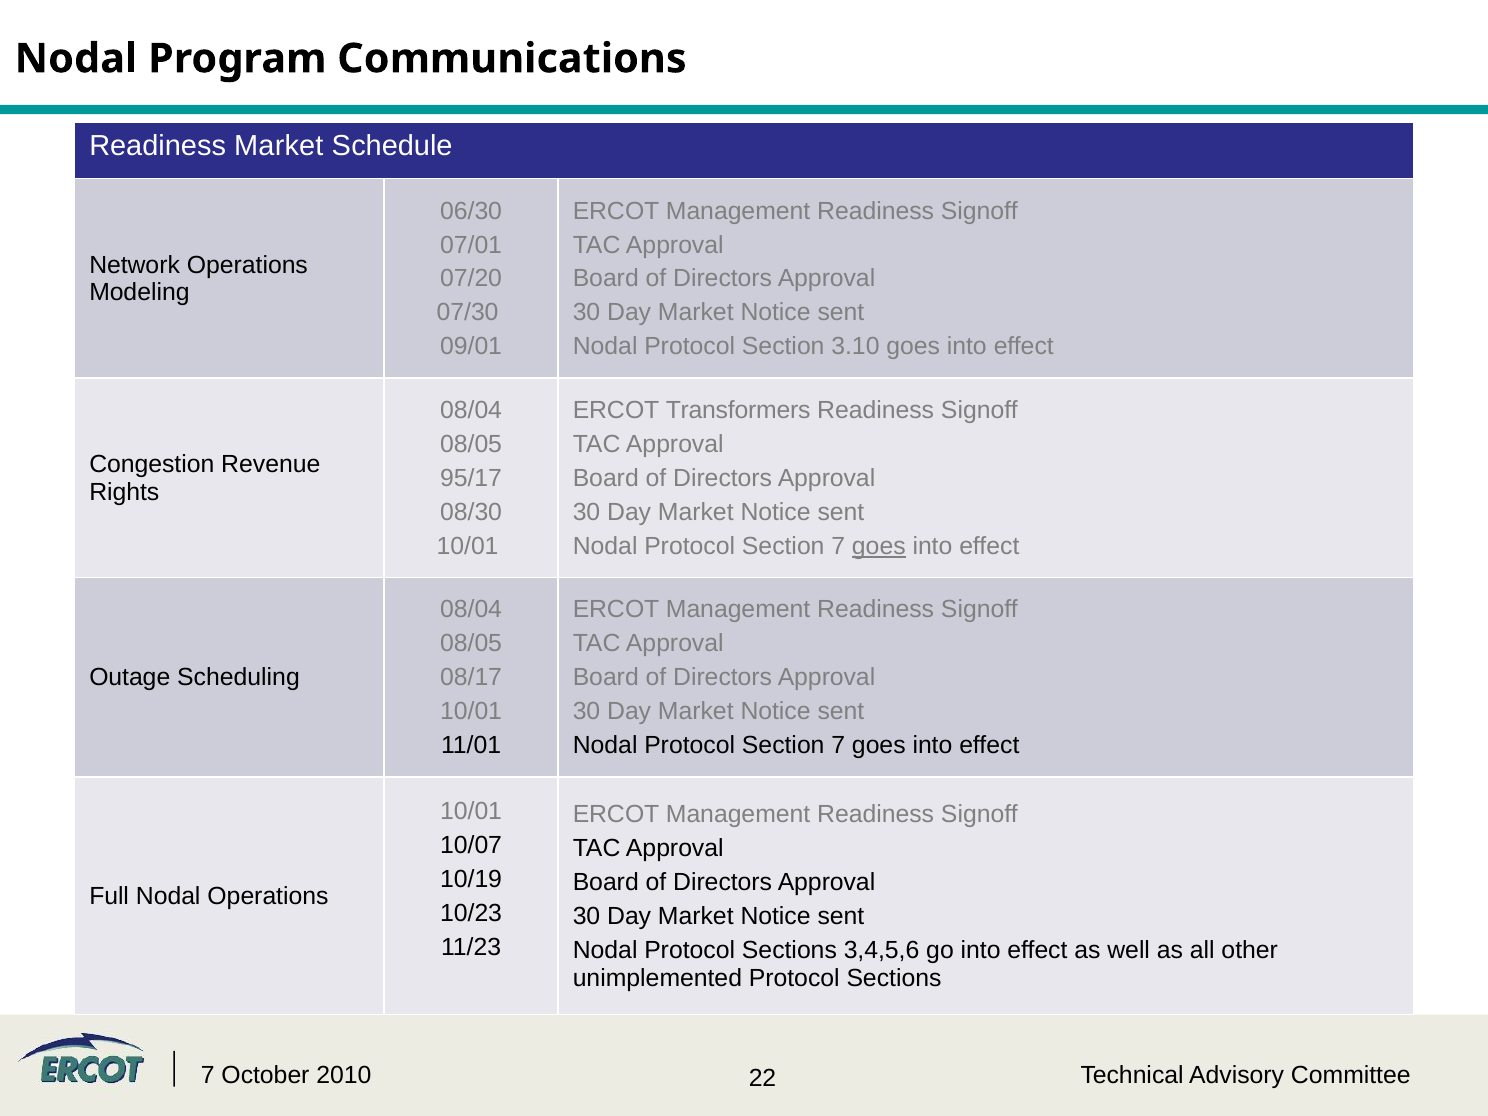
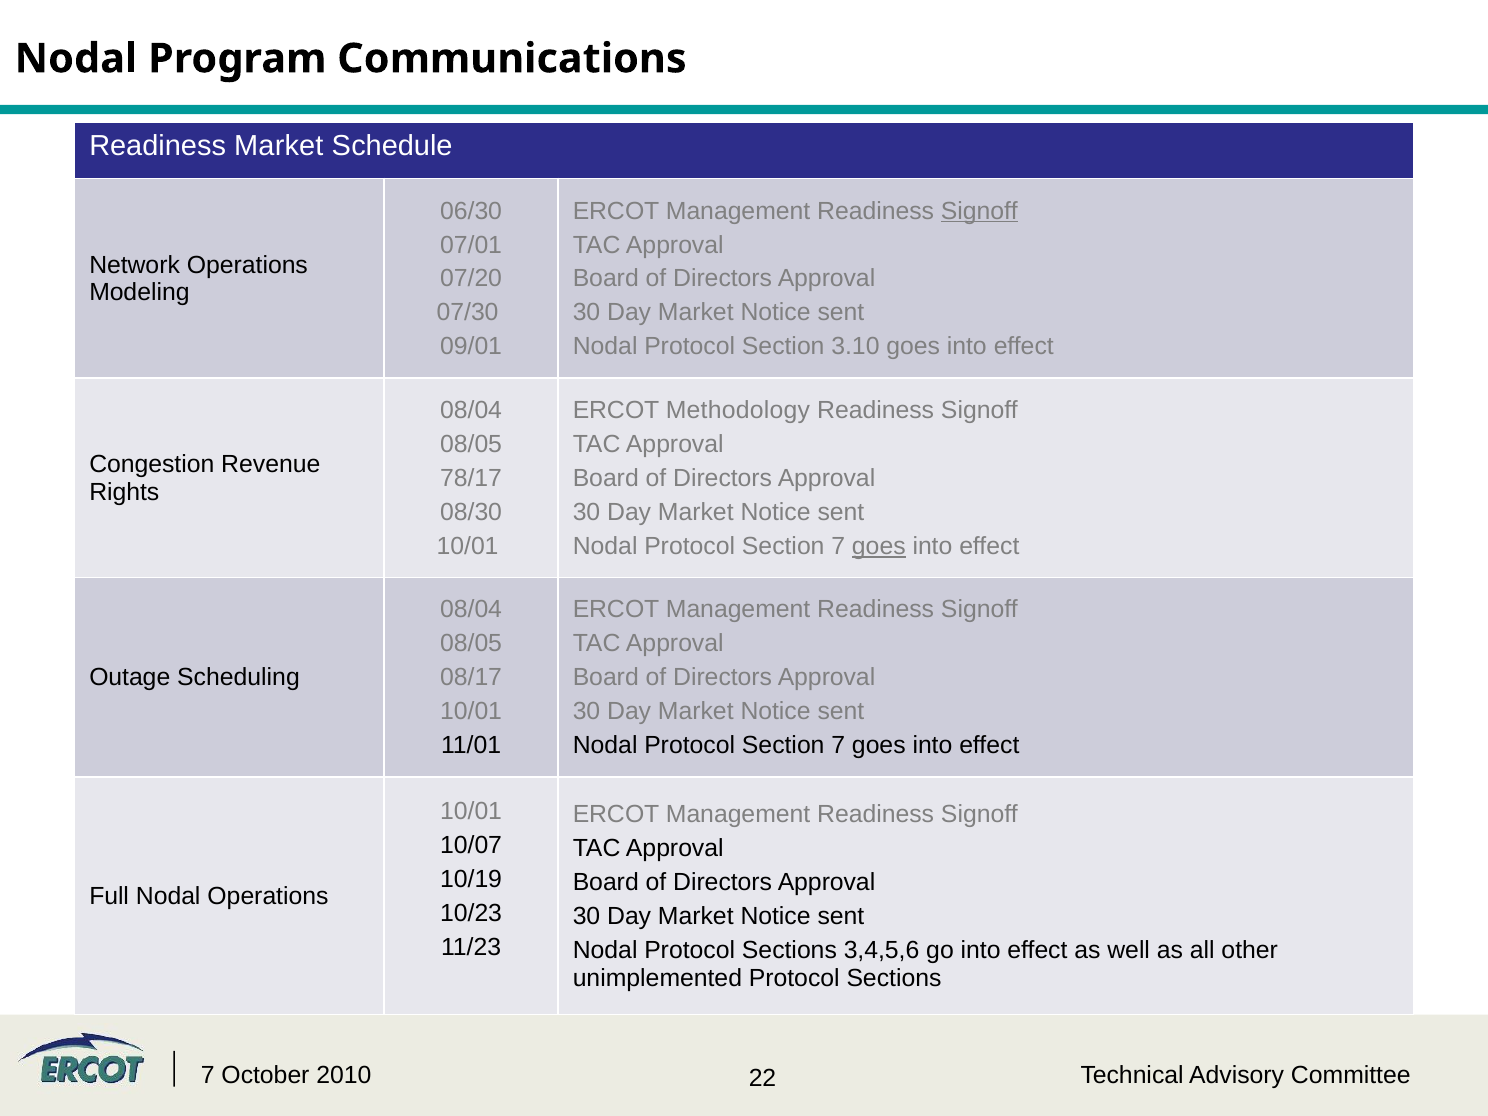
Signoff underline: none -> present (979, 211)
Transformers: Transformers -> Methodology (738, 410)
95/17: 95/17 -> 78/17 (471, 478)
